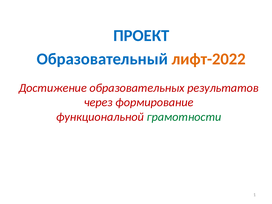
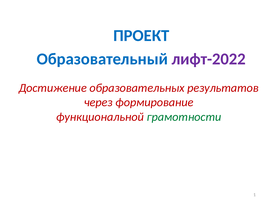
лифт-2022 colour: orange -> purple (209, 59)
